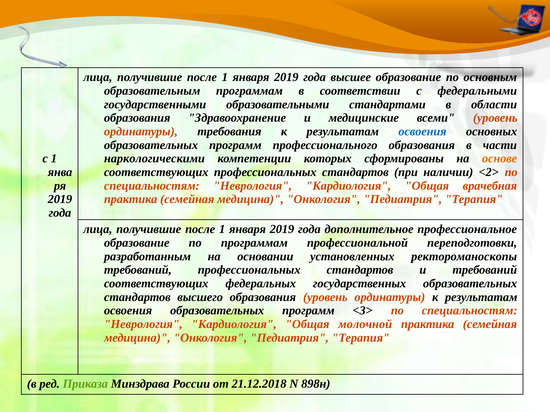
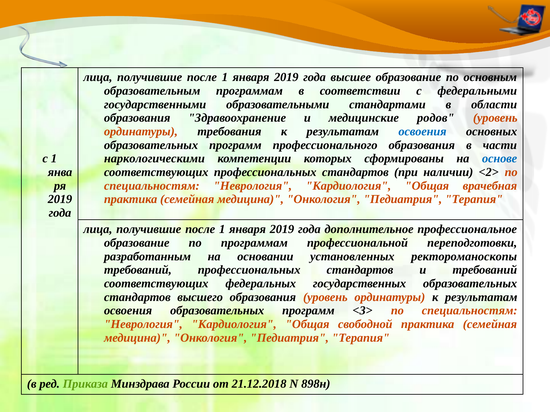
всеми: всеми -> родов (436, 118)
основе colour: orange -> blue (500, 159)
молочной: молочной -> свободной (365, 325)
